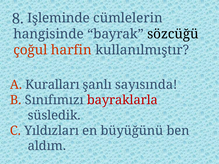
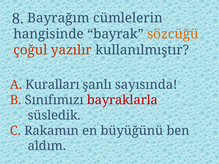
Işleminde: Işleminde -> Bayrağım (58, 18)
sözcüğü colour: black -> orange (173, 34)
harfin: harfin -> yazılır (71, 50)
Yıldızları: Yıldızları -> Rakamın (52, 131)
